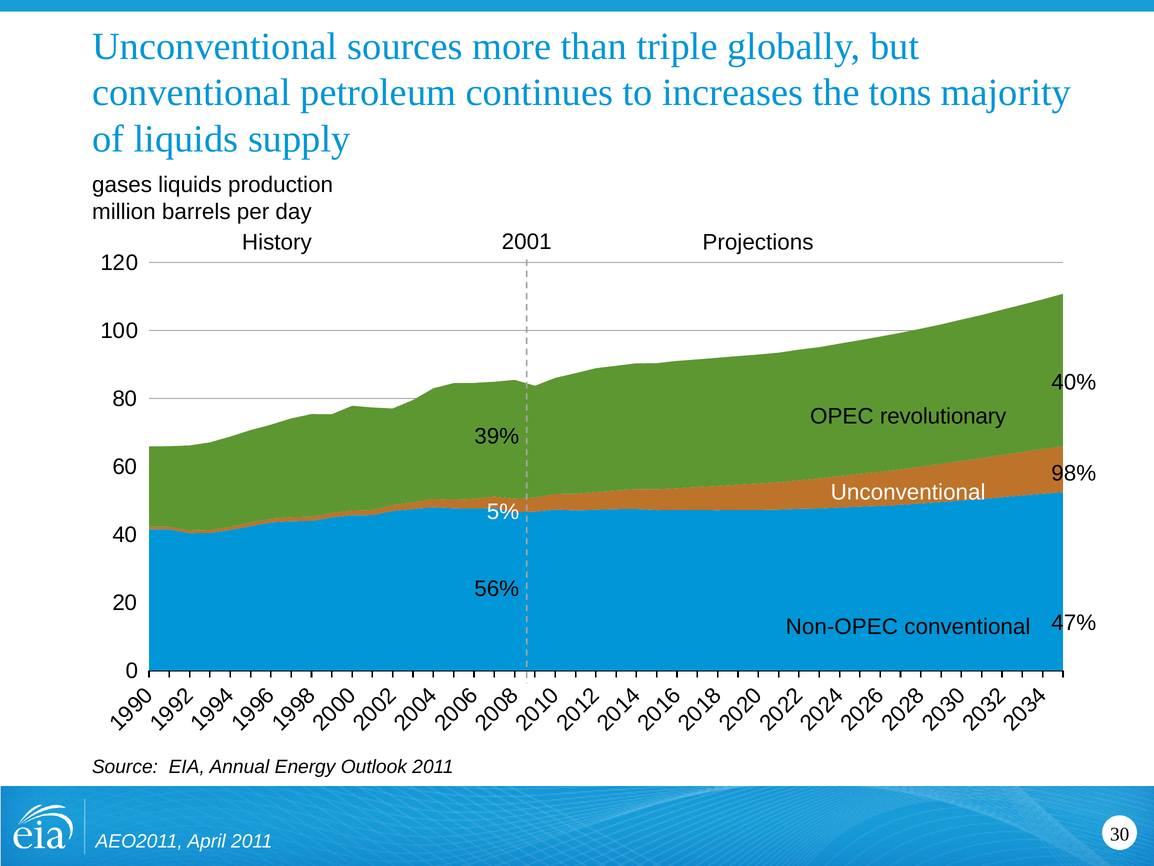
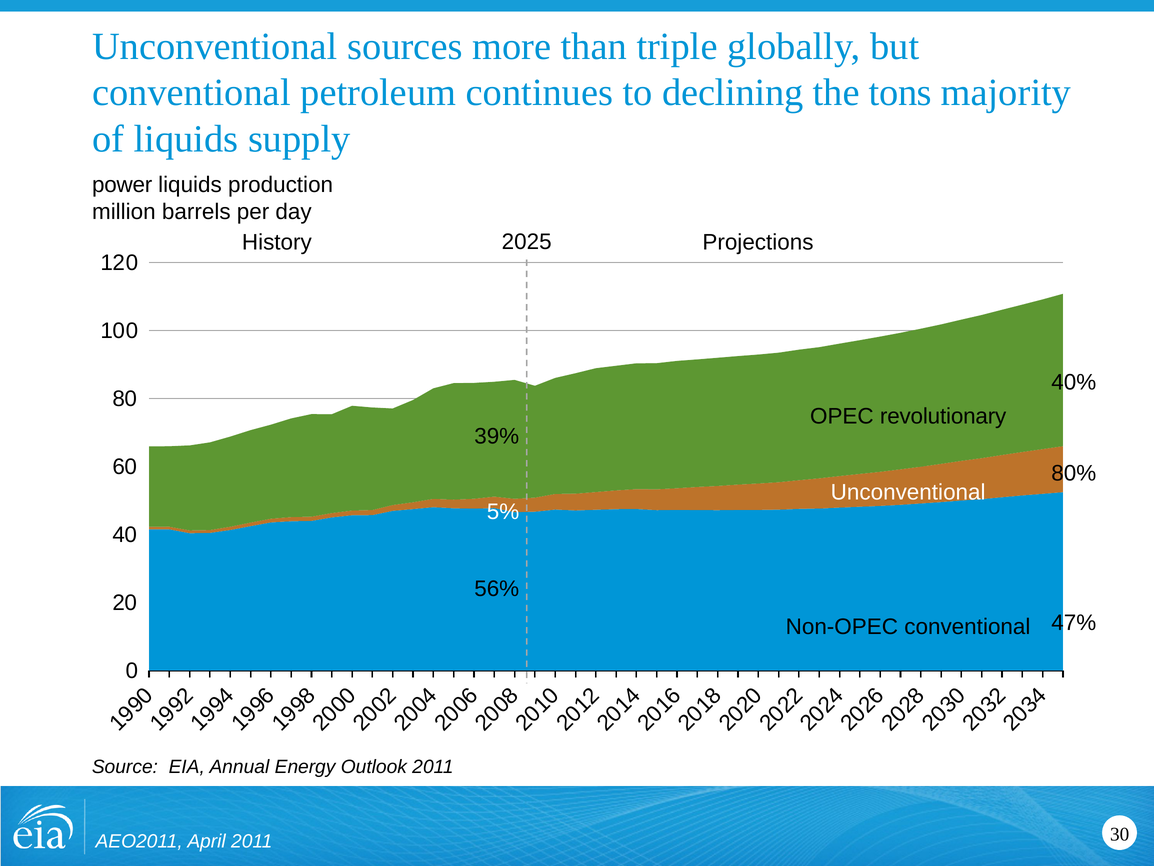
increases: increases -> declining (733, 93)
gases: gases -> power (122, 185)
2001: 2001 -> 2025 (527, 242)
98%: 98% -> 80% (1074, 473)
